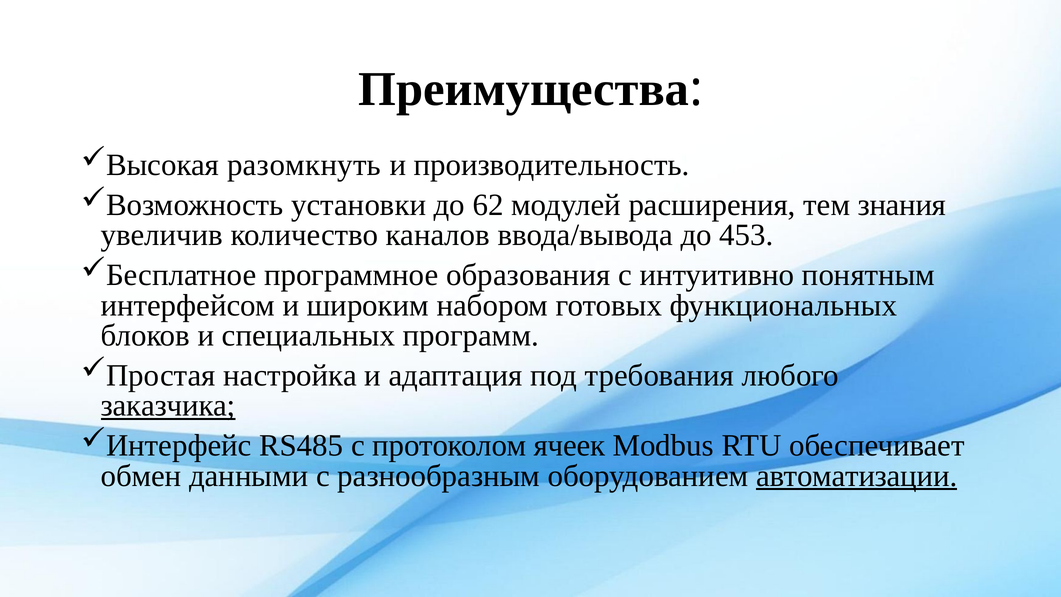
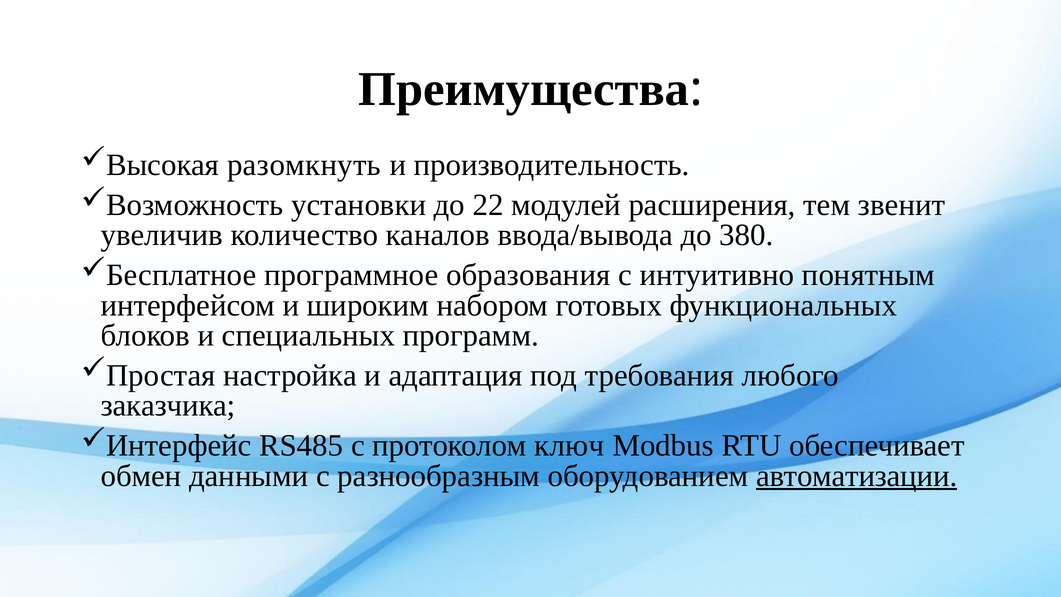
62: 62 -> 22 (488, 205)
знания: знания -> звенит (902, 205)
453: 453 -> 380 (746, 235)
заказчика underline: present -> none (168, 406)
ячеек: ячеек -> ключ (569, 446)
